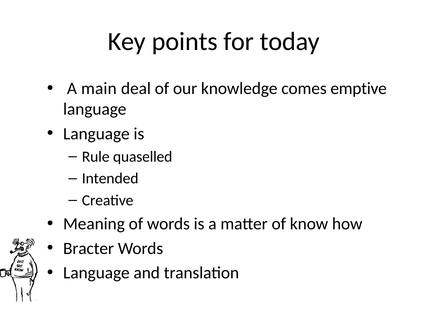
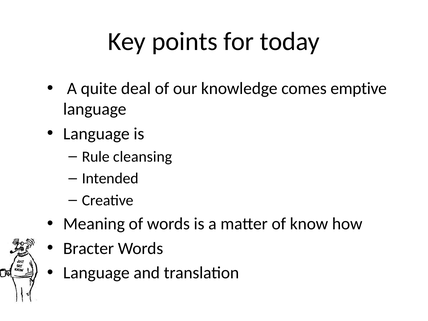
main: main -> quite (99, 89)
quaselled: quaselled -> cleansing (143, 157)
